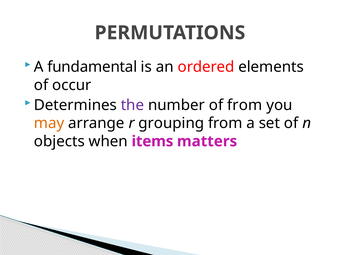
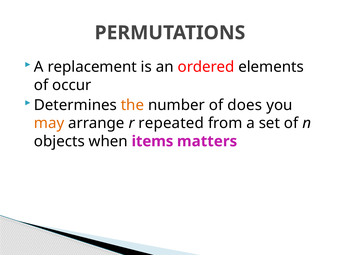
fundamental: fundamental -> replacement (92, 67)
the colour: purple -> orange (132, 105)
of from: from -> does (245, 105)
grouping: grouping -> repeated (171, 123)
